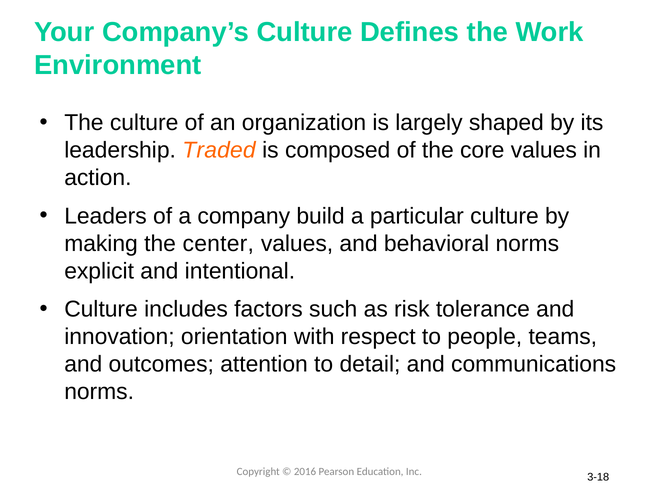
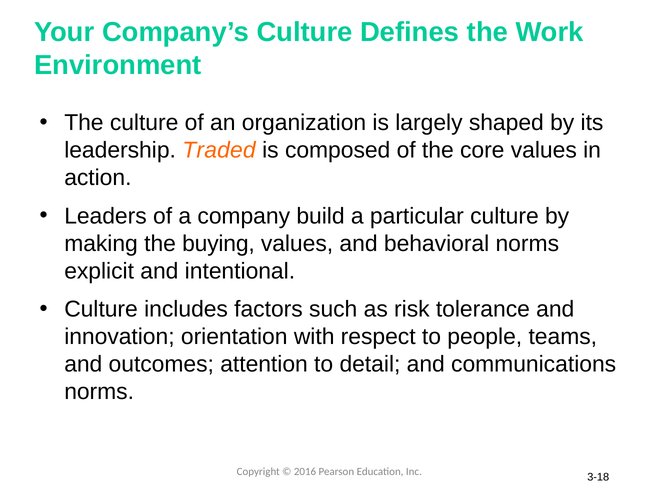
center: center -> buying (218, 244)
